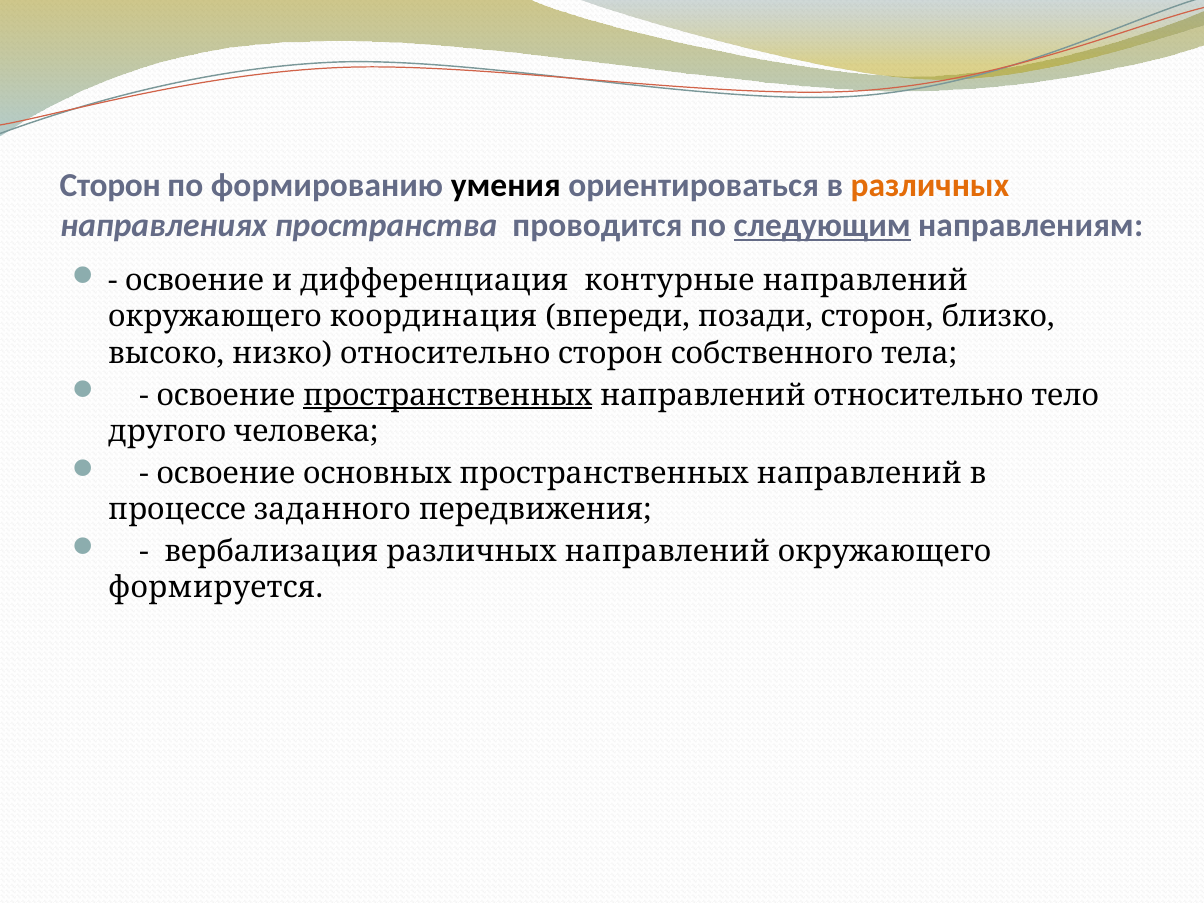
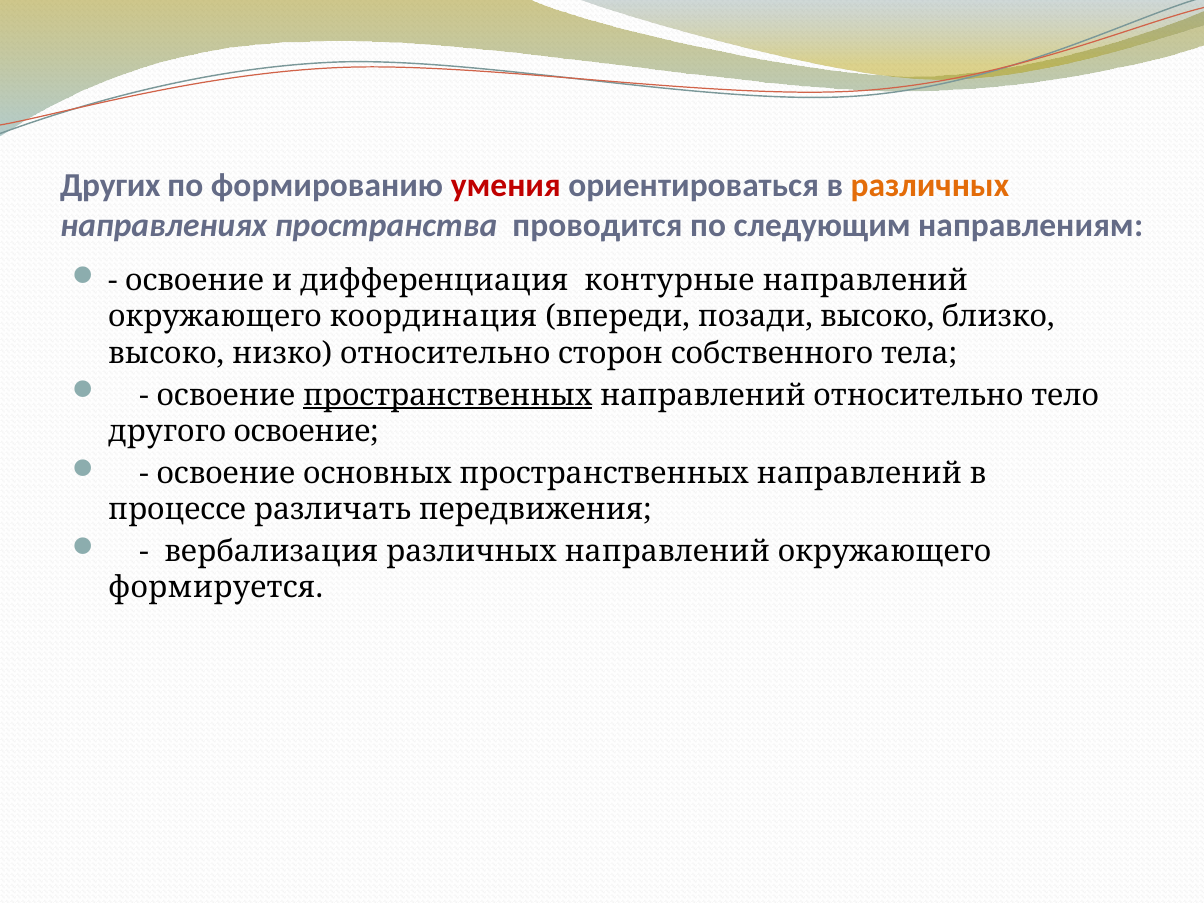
Сторон: Сторон -> Других (110, 185)
умения colour: black -> red (506, 185)
следующим underline: present -> none (822, 225)
позади сторон: сторон -> высоко (877, 317)
другого человека: человека -> освоение (306, 431)
заданного: заданного -> различать (332, 510)
